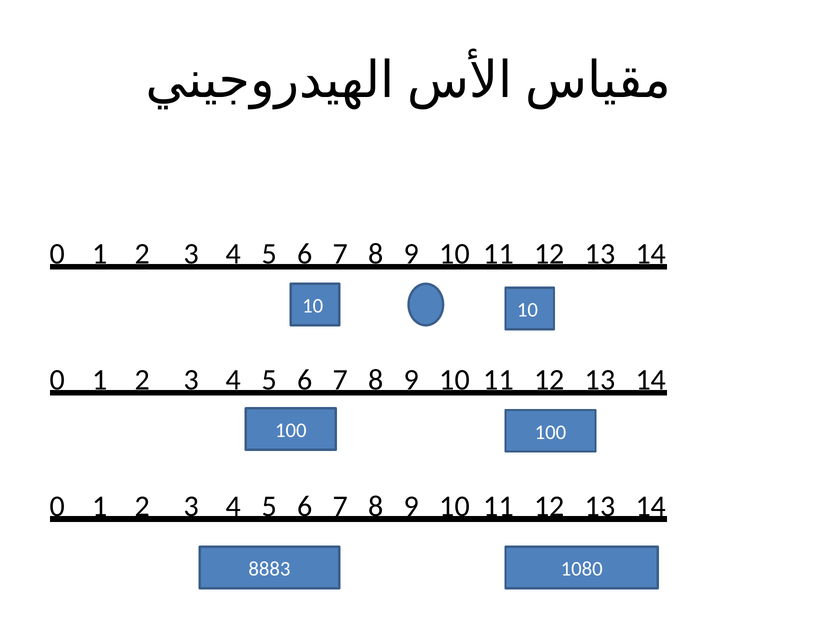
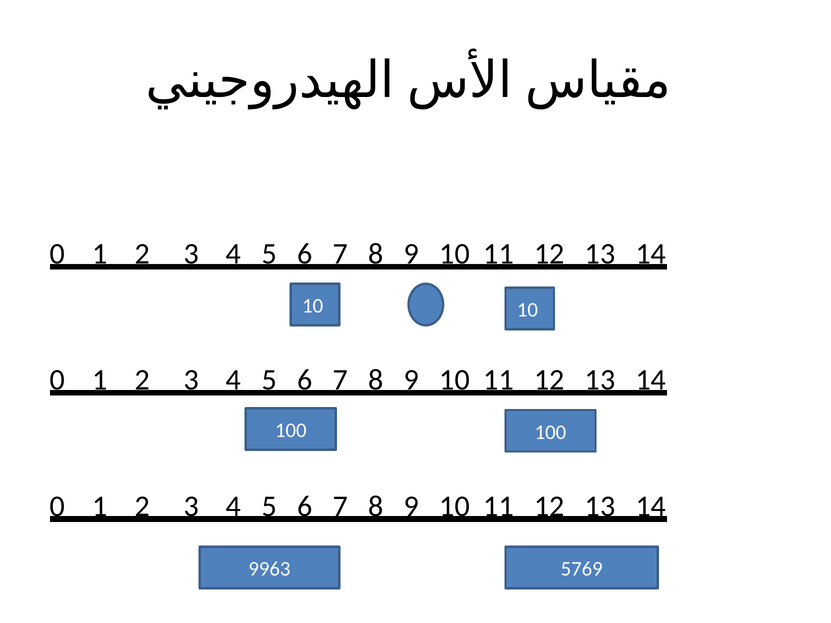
8883: 8883 -> 9963 (269, 569)
1080: 1080 -> 5769 (582, 569)
